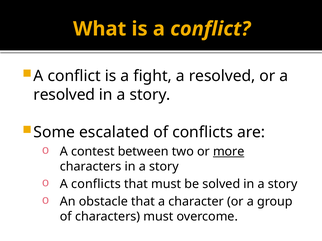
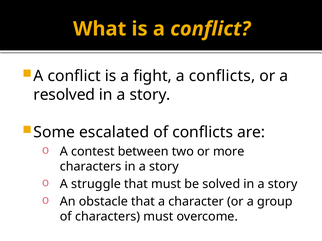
fight a resolved: resolved -> conflicts (222, 76)
more underline: present -> none (229, 152)
A conflicts: conflicts -> struggle (96, 184)
